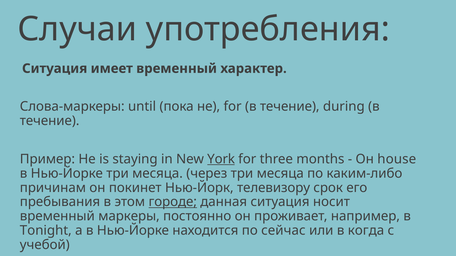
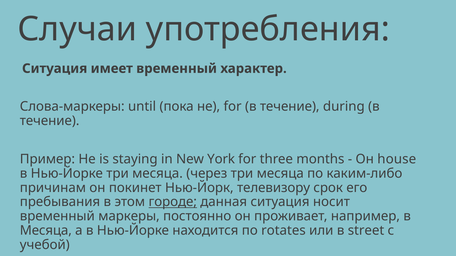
York underline: present -> none (221, 159)
Tonight: Tonight -> Месяца (46, 231)
сейчас: сейчас -> rotates (283, 231)
когда: когда -> street (366, 231)
